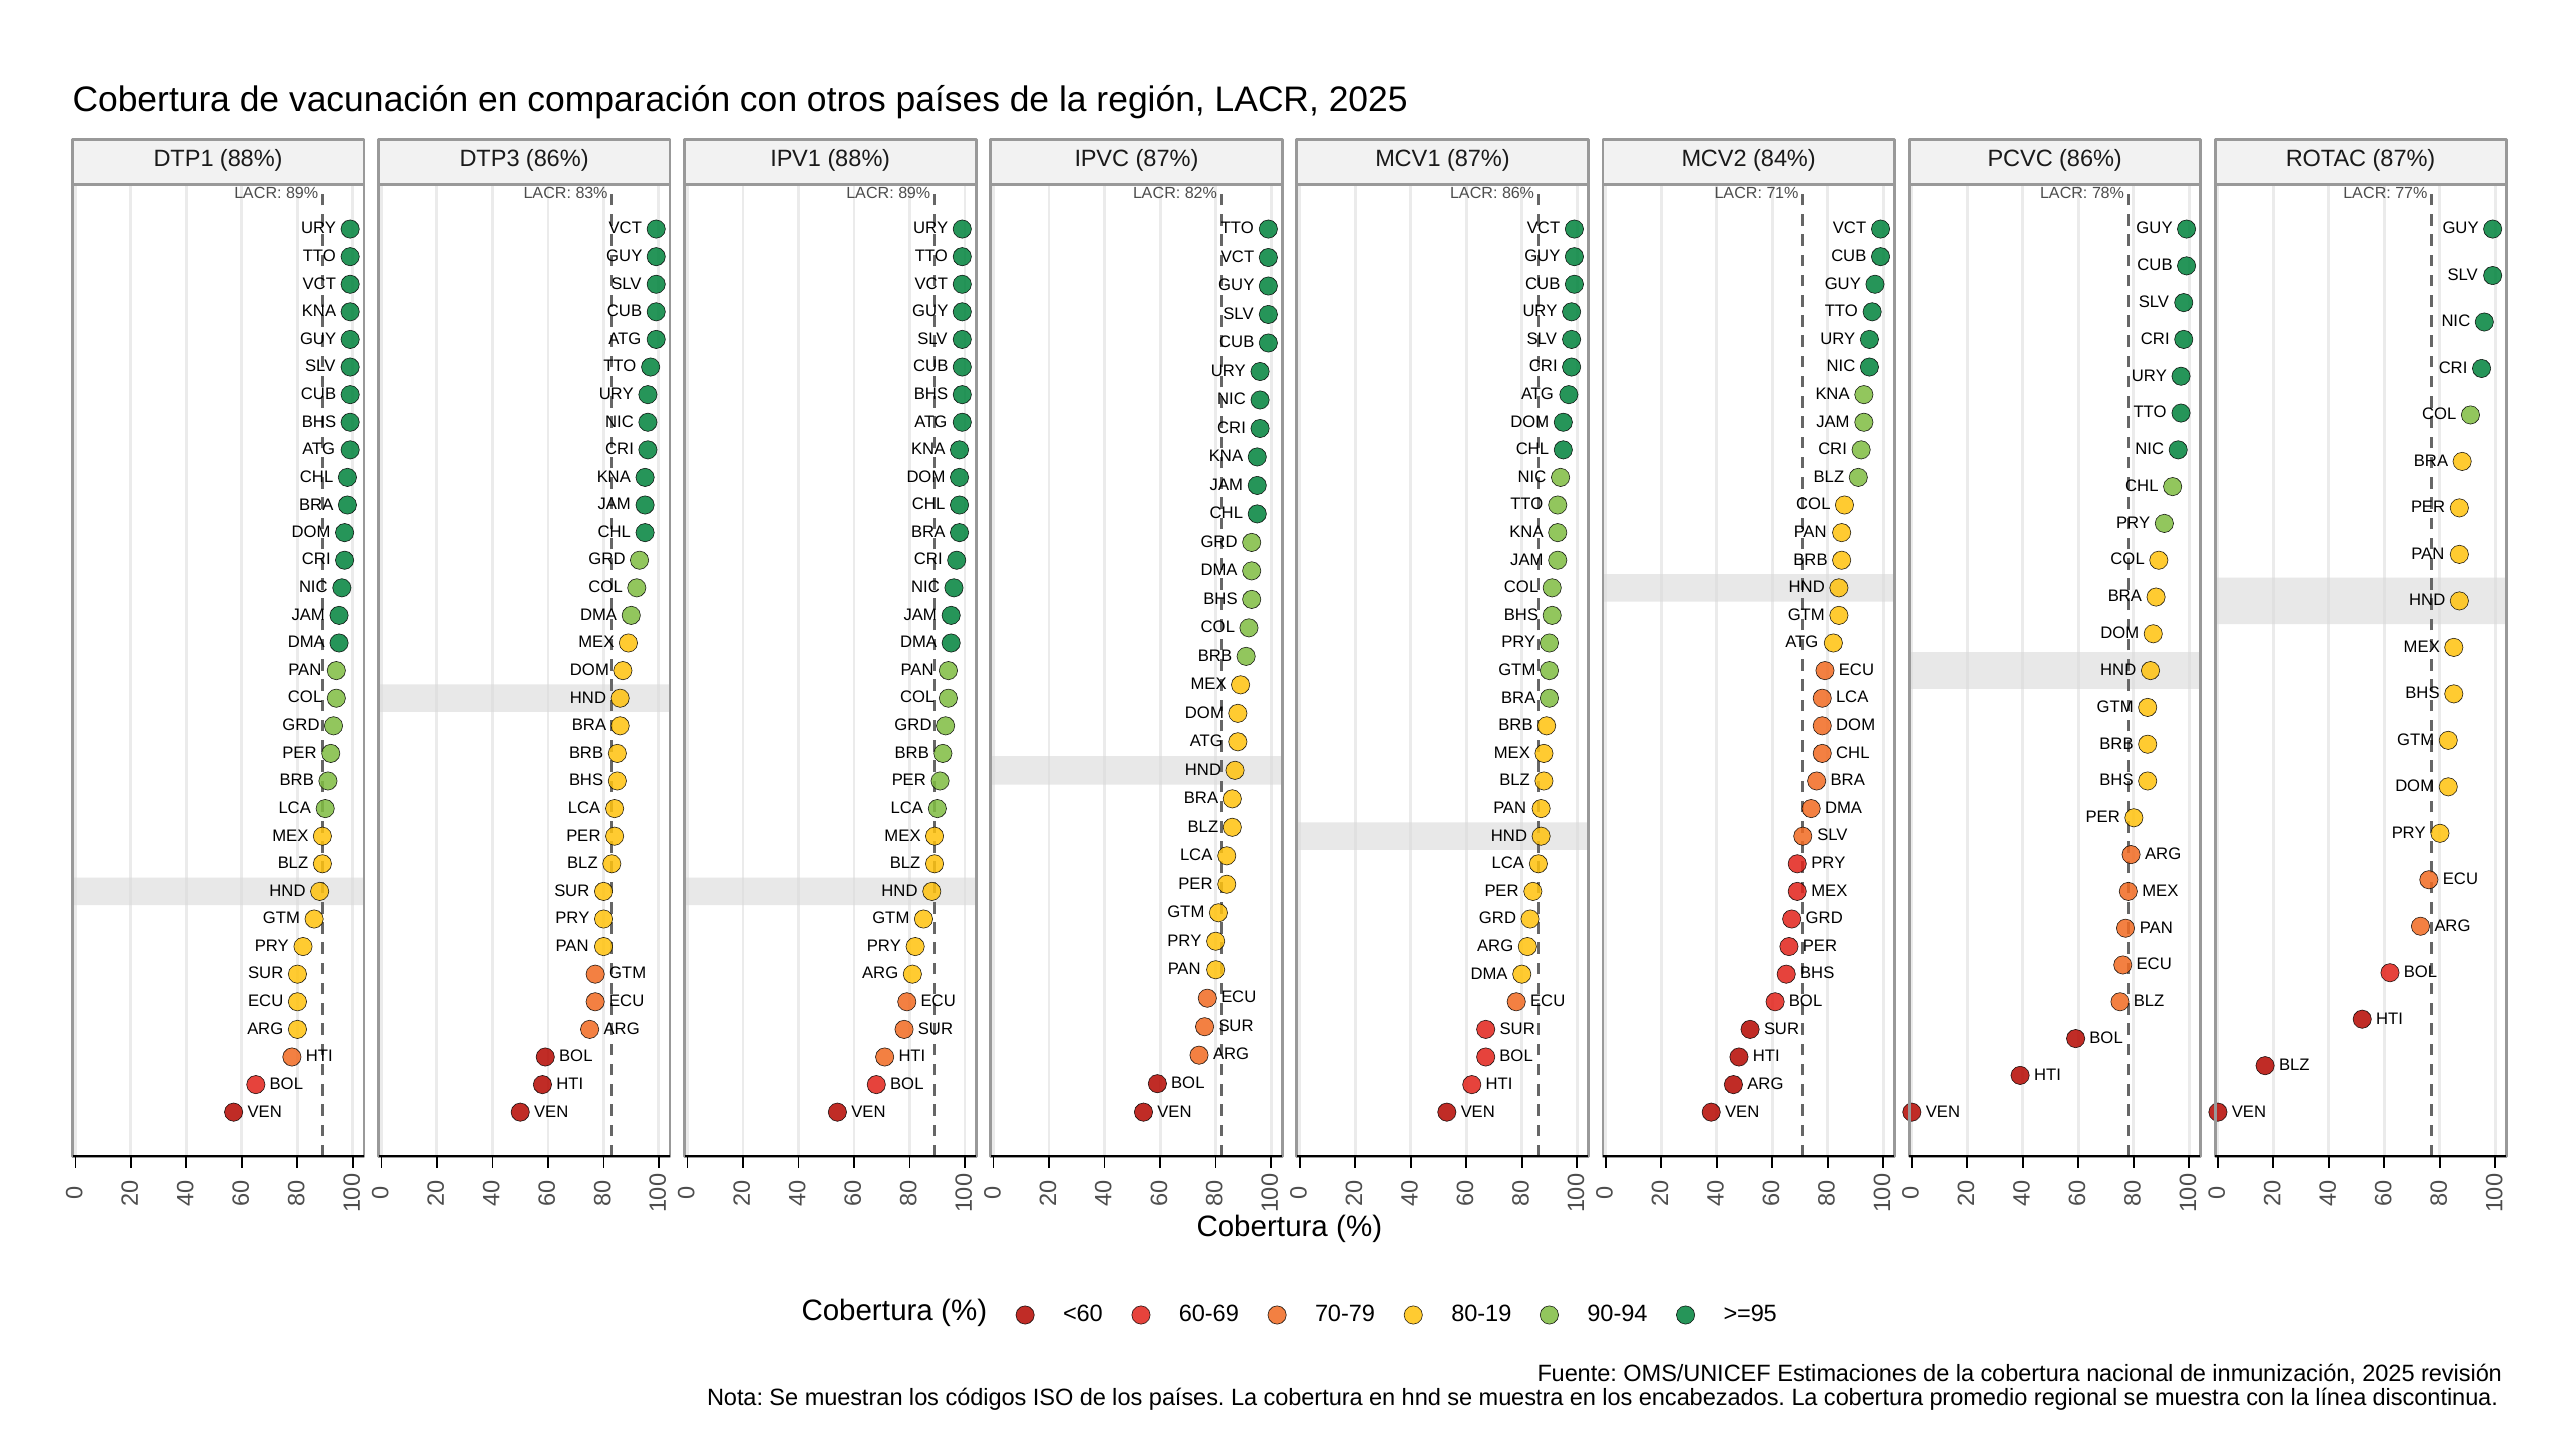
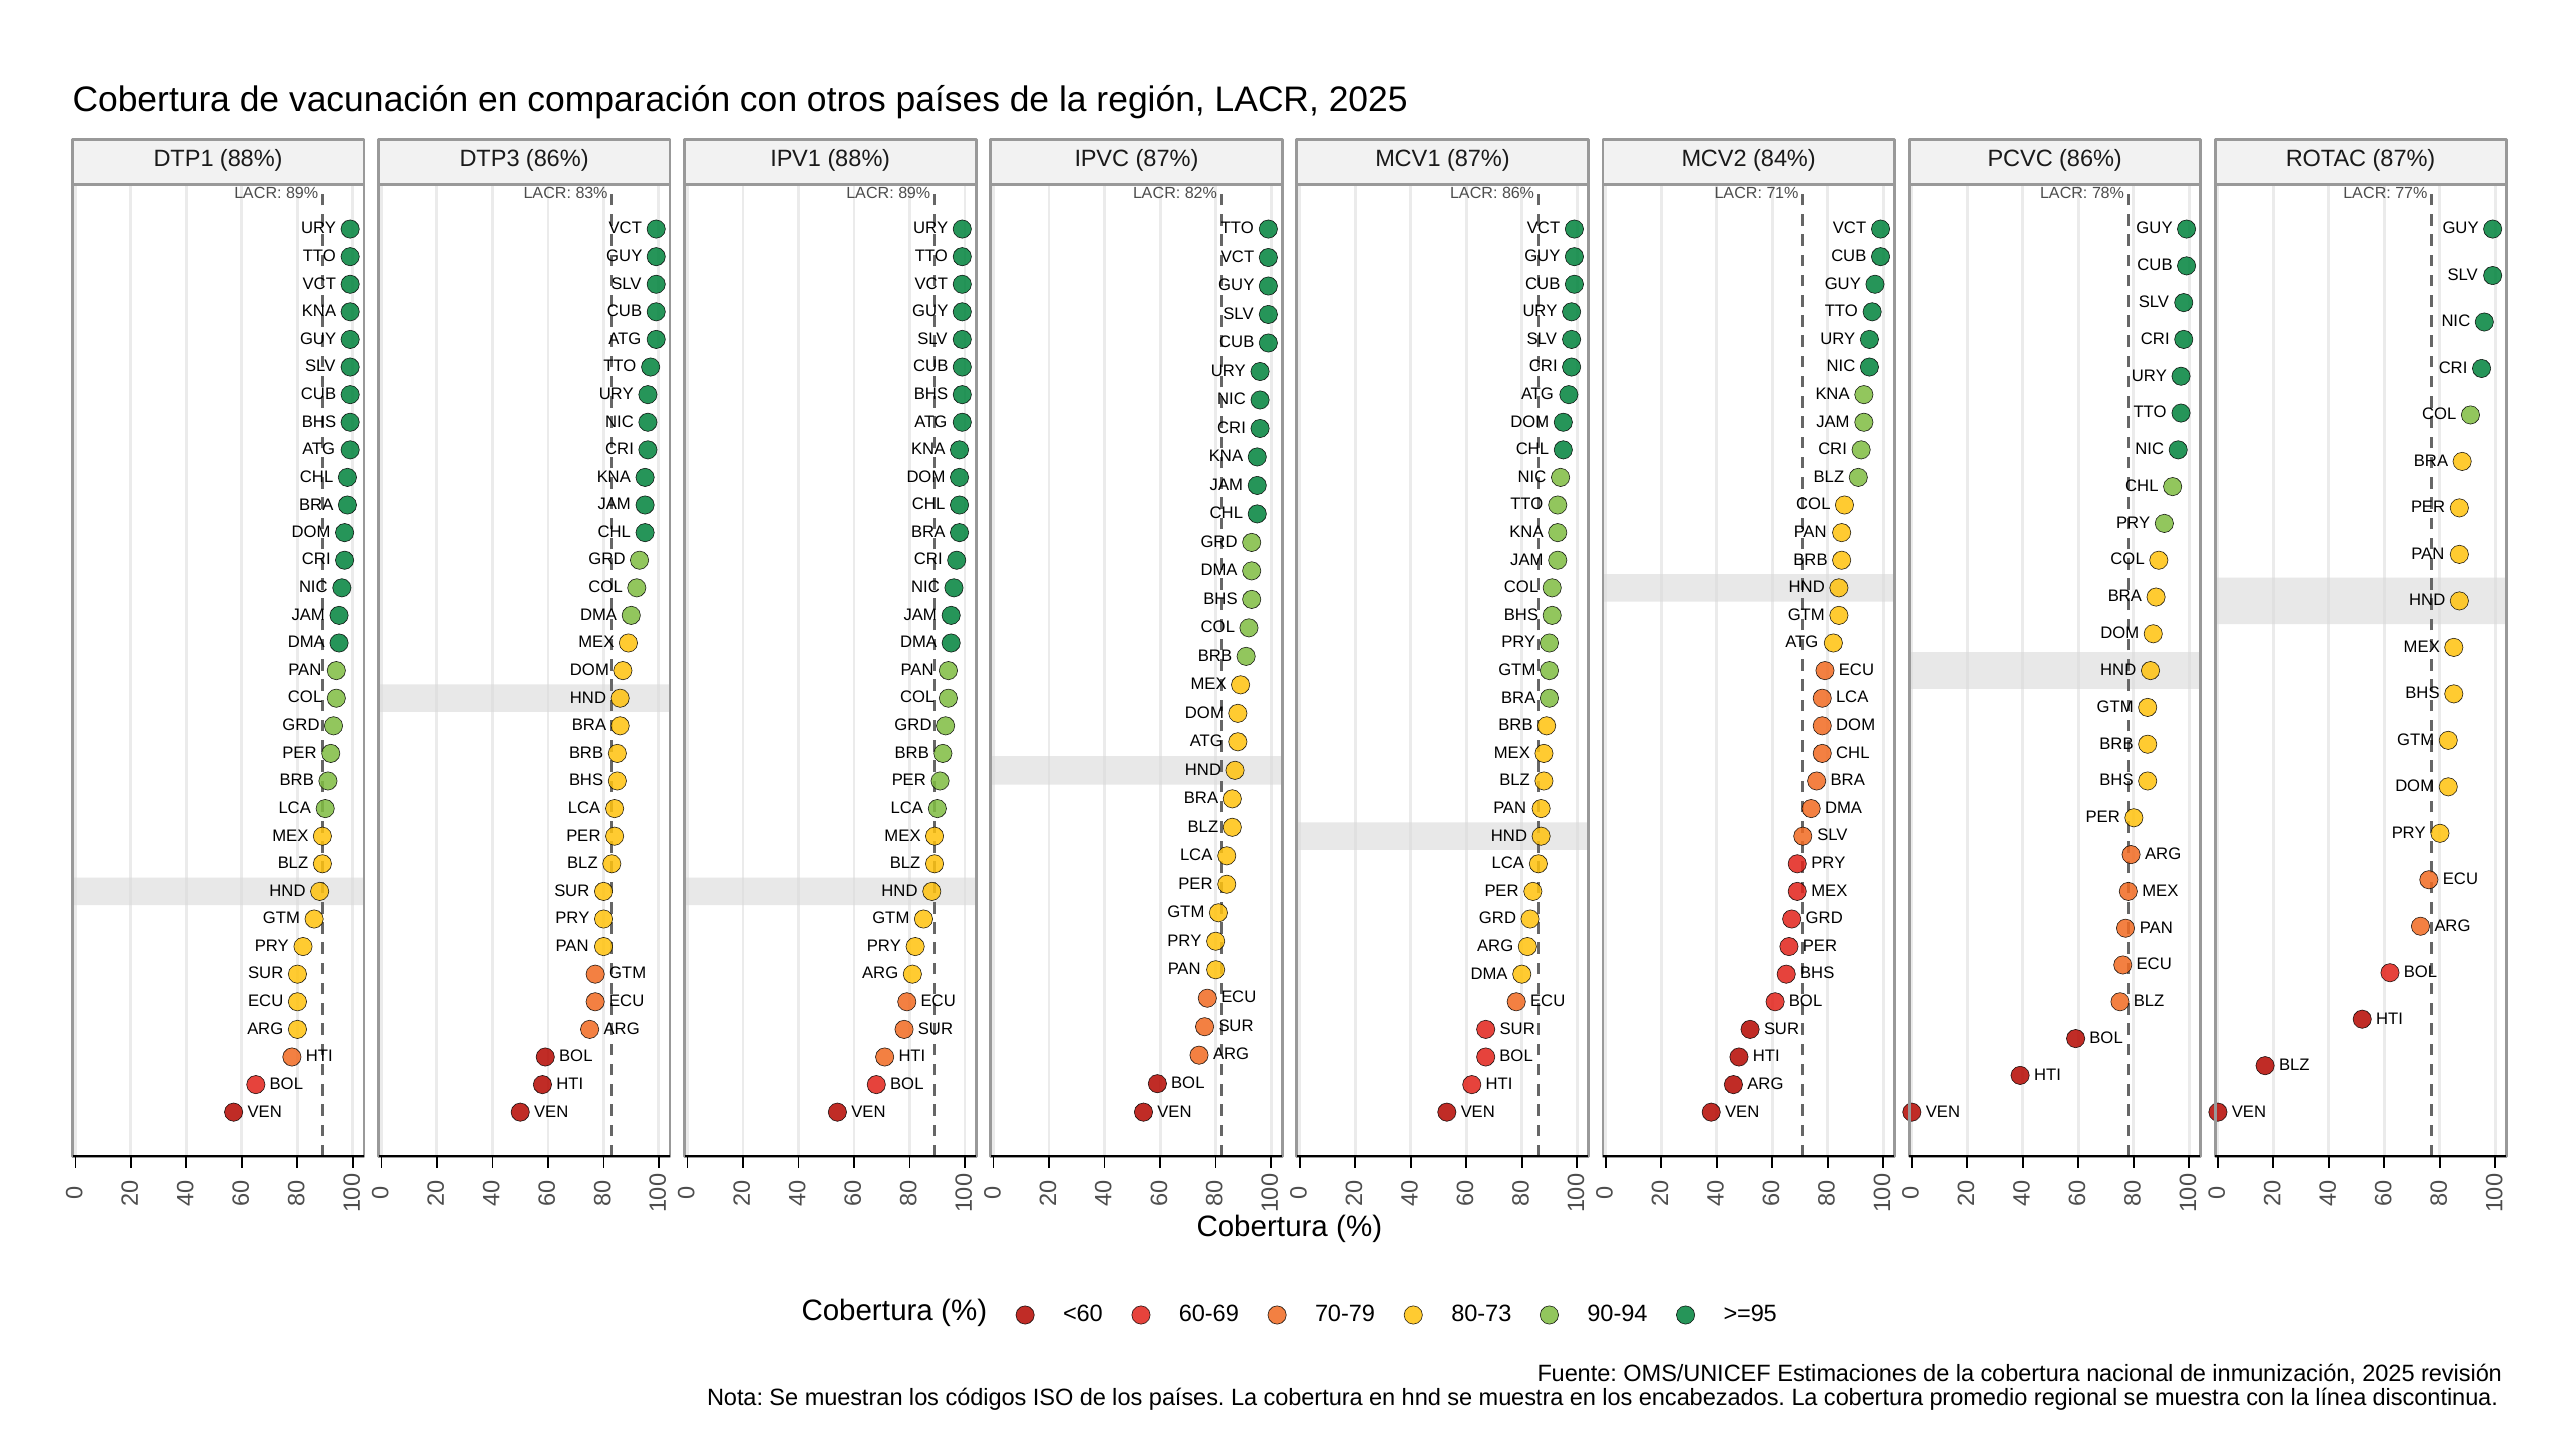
80-19: 80-19 -> 80-73 (1481, 1314)
